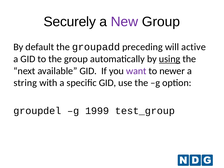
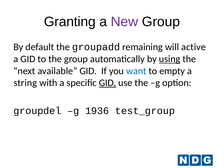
Securely: Securely -> Granting (70, 22)
preceding: preceding -> remaining (143, 47)
want colour: purple -> blue (136, 71)
newer: newer -> empty (172, 71)
GID underline: none -> present (108, 83)
1999: 1999 -> 1936 (97, 111)
